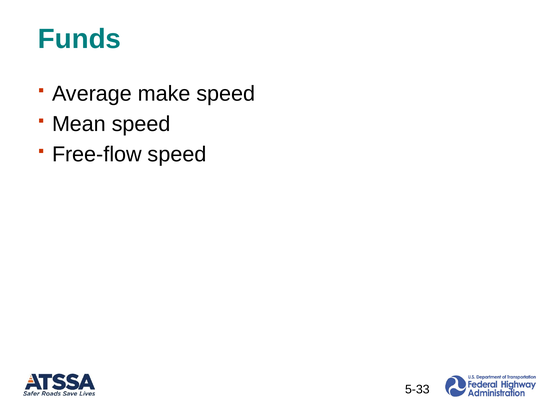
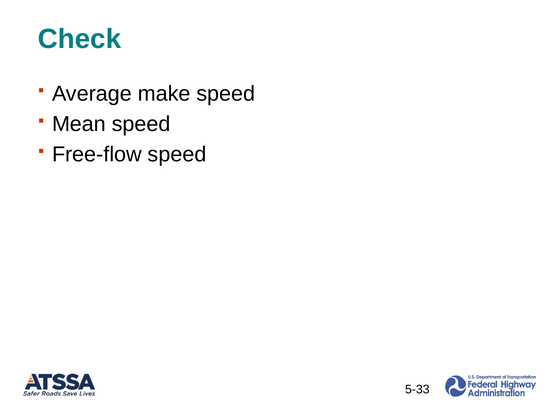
Funds: Funds -> Check (80, 39)
